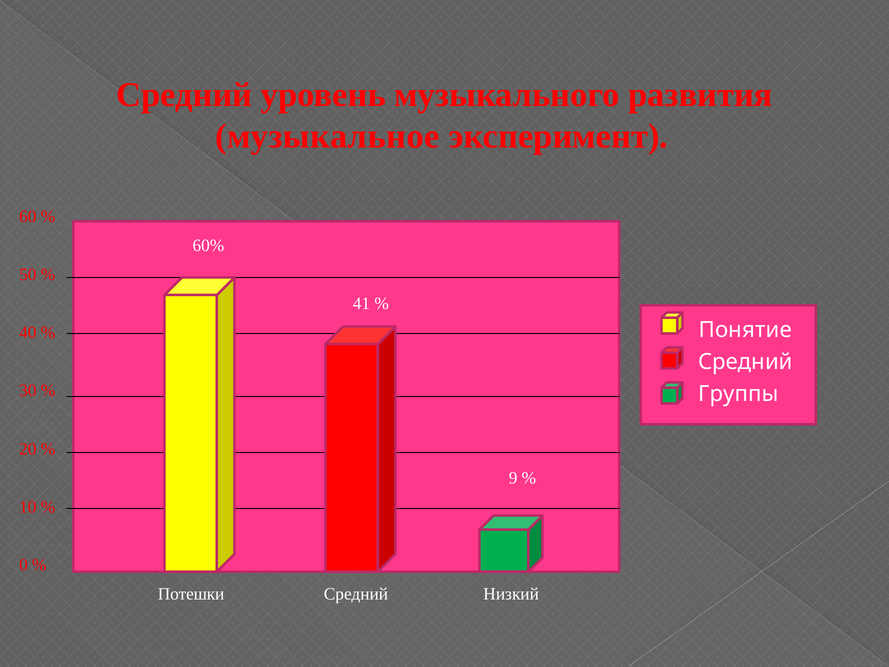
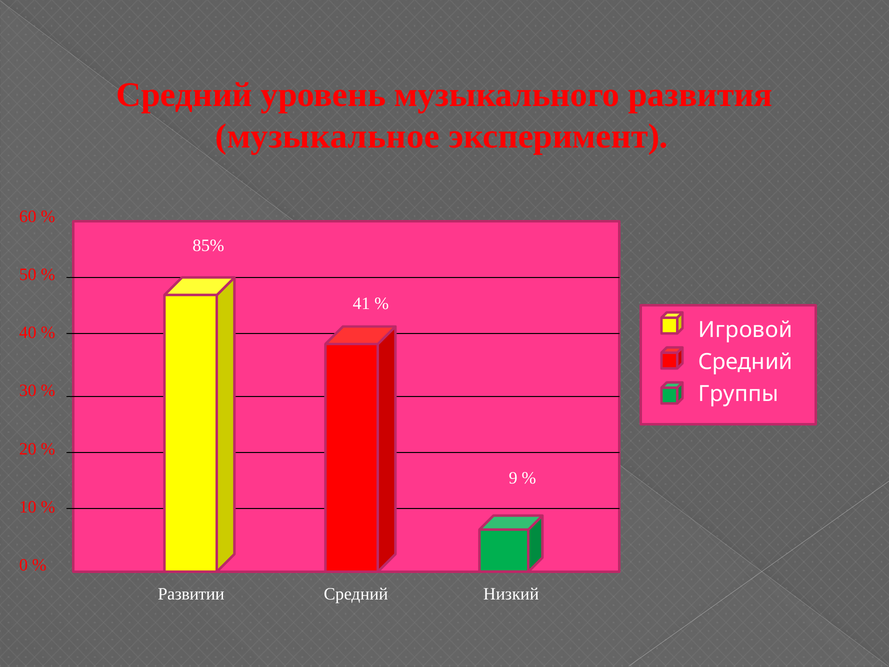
60%: 60% -> 85% (208, 245)
Понятие: Понятие -> Игровой (745, 330)
Потешки: Потешки -> Развитии (191, 594)
